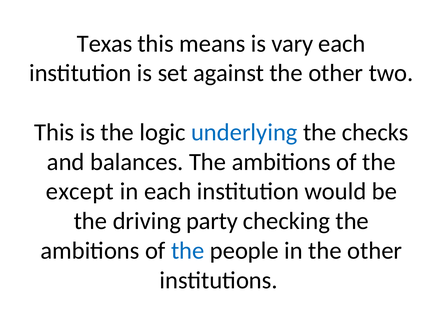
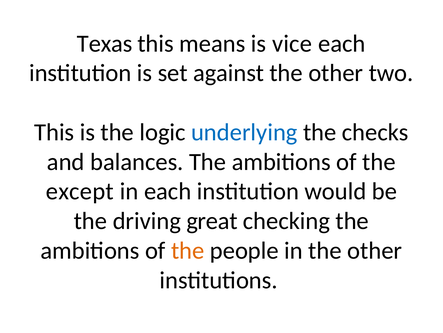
vary: vary -> vice (292, 43)
party: party -> great (212, 221)
the colour: blue -> orange (188, 250)
